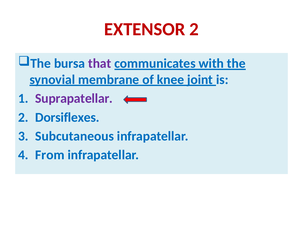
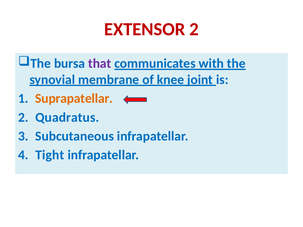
Suprapatellar colour: purple -> orange (74, 99)
Dorsiflexes: Dorsiflexes -> Quadratus (67, 117)
From: From -> Tight (50, 155)
